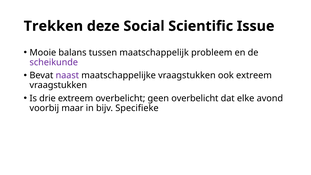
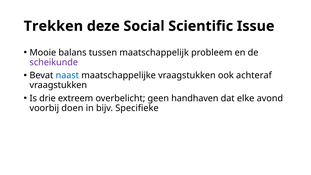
naast colour: purple -> blue (67, 75)
ook extreem: extreem -> achteraf (254, 75)
geen overbelicht: overbelicht -> handhaven (195, 98)
maar: maar -> doen (72, 108)
